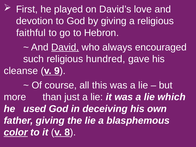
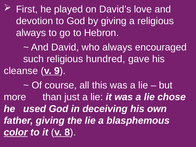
faithful: faithful -> always (31, 33)
David underline: present -> none (65, 47)
which: which -> chose (172, 97)
